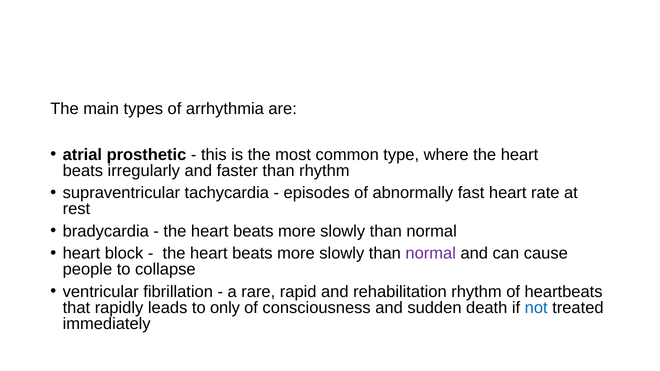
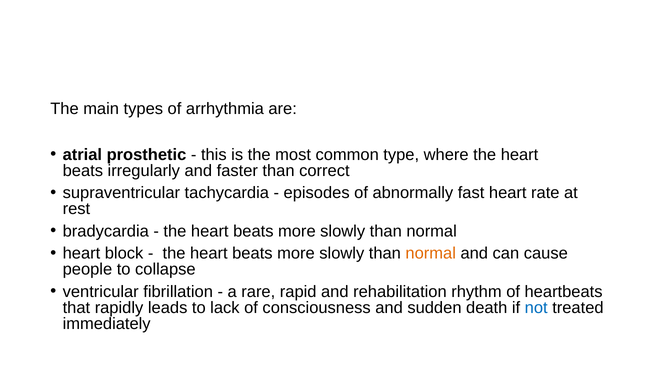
than rhythm: rhythm -> correct (324, 171)
normal colour: purple -> orange (431, 254)
only: only -> lack (225, 308)
